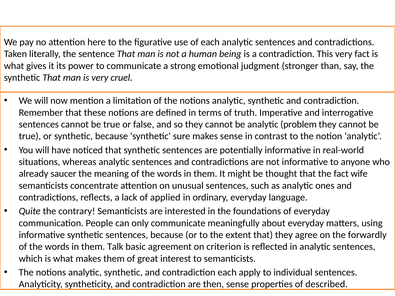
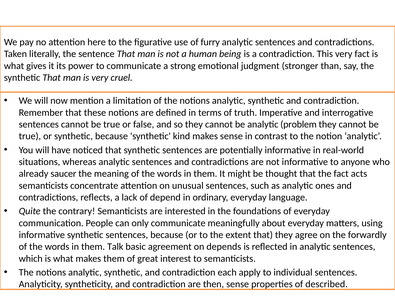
of each: each -> furry (210, 42)
sure: sure -> kind (182, 136)
wife: wife -> acts (359, 174)
applied: applied -> depend (165, 198)
criterion: criterion -> depends (224, 247)
